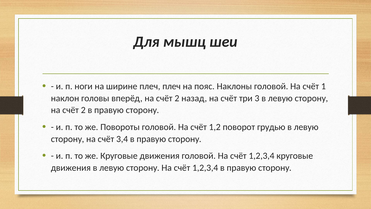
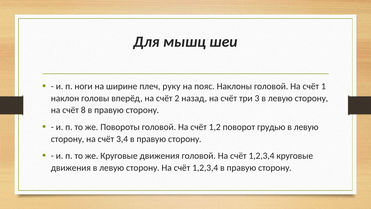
плеч плеч: плеч -> руку (171, 86)
2: 2 -> 8 (83, 110)
